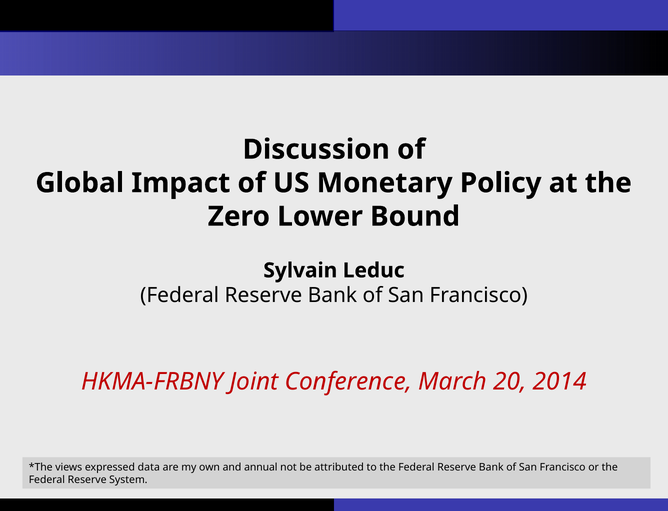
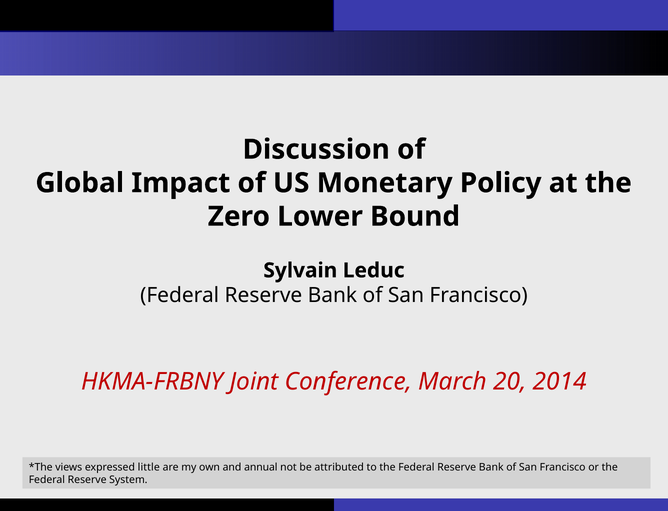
data: data -> little (149, 467)
